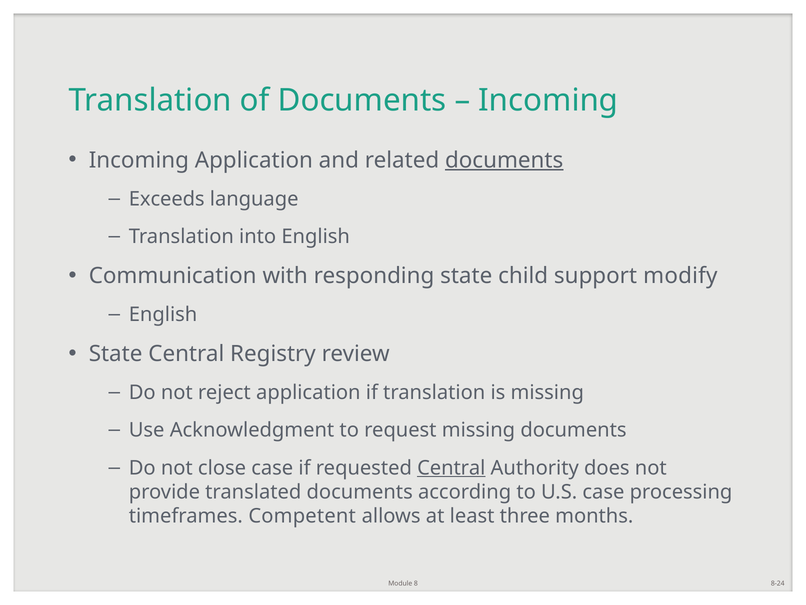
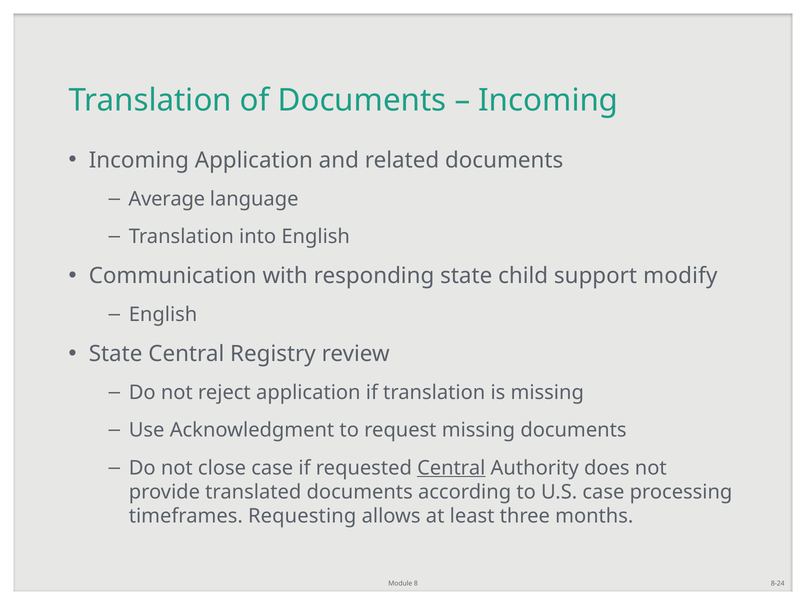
documents underline: present -> none (504, 160)
Exceeds: Exceeds -> Average (167, 199)
Competent: Competent -> Requesting (302, 516)
